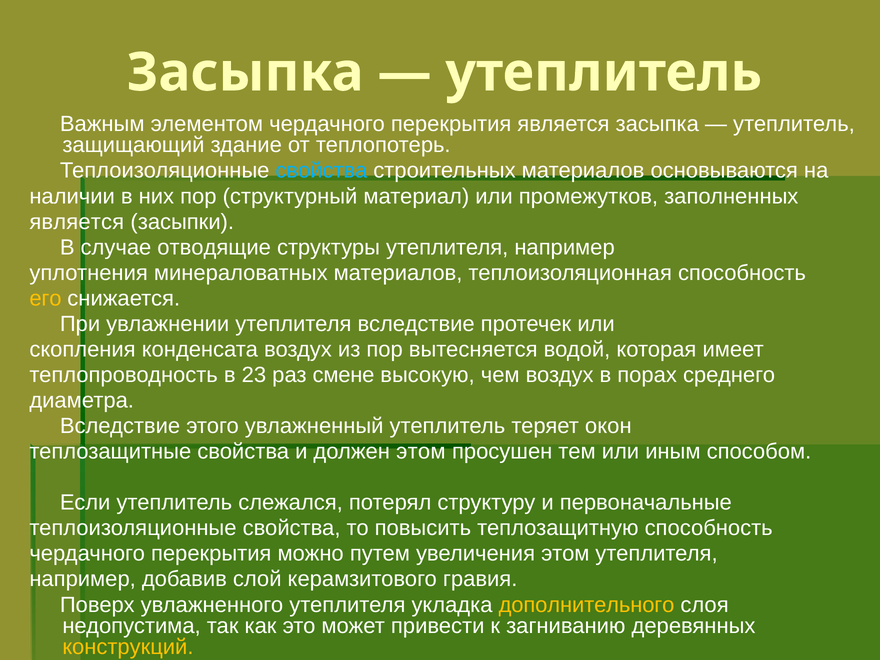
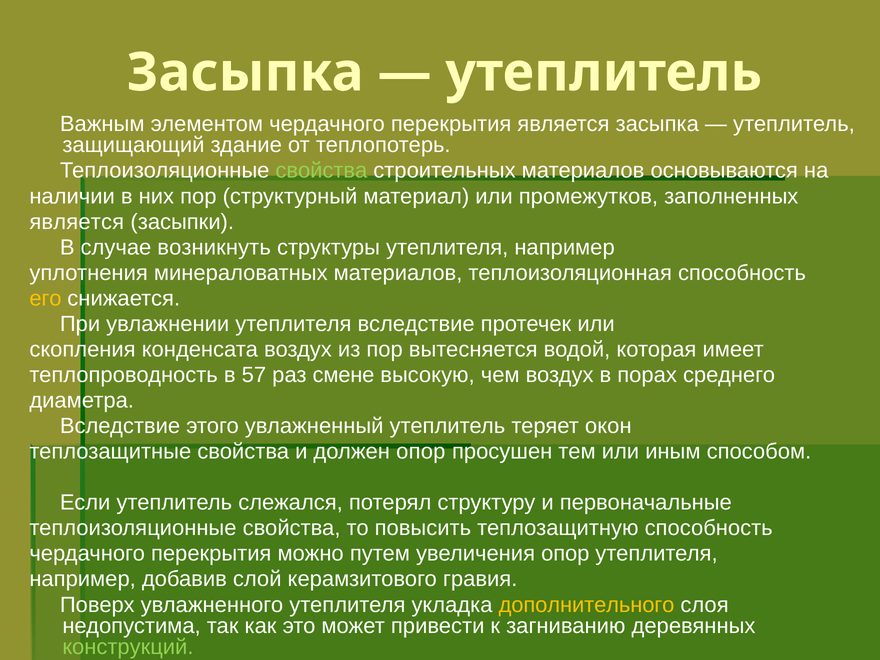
свойства colour: light blue -> light green (321, 171)
отводящие: отводящие -> возникнуть (214, 247)
23: 23 -> 57 (254, 375)
должен этом: этом -> опор (421, 452)
увеличения этом: этом -> опор (565, 554)
конструкций colour: yellow -> light green (128, 647)
